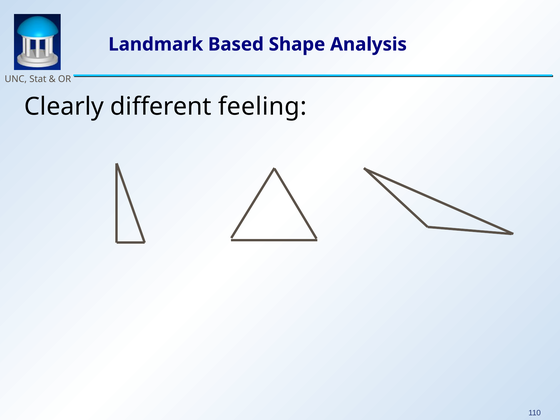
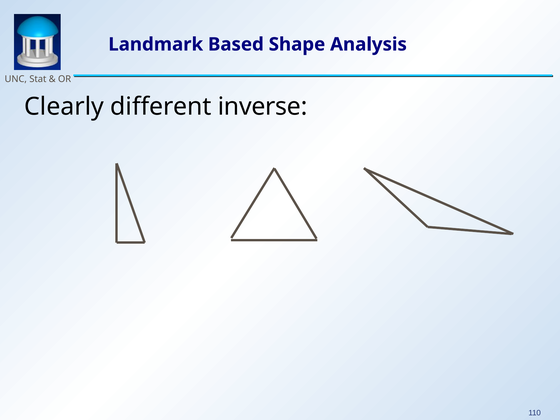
feeling: feeling -> inverse (263, 106)
